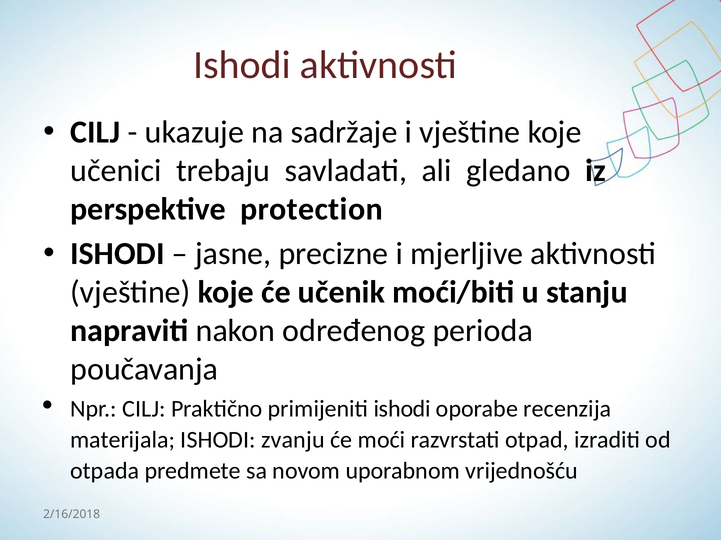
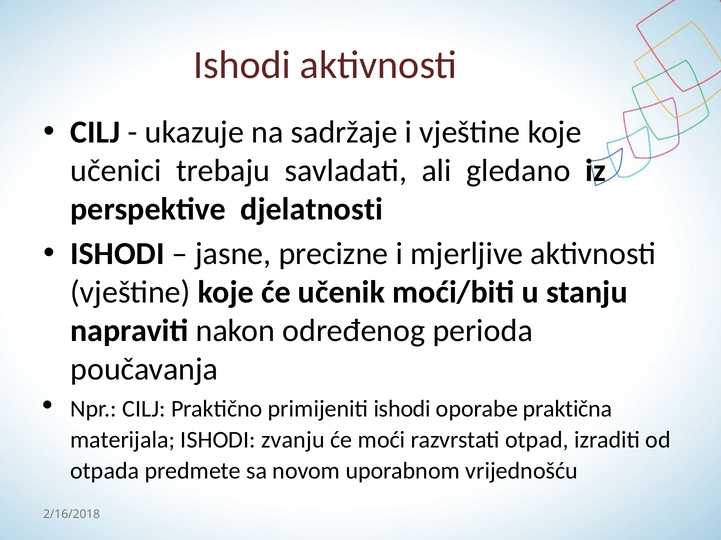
protection: protection -> djelatnosti (312, 209)
recenzija: recenzija -> praktična (568, 410)
